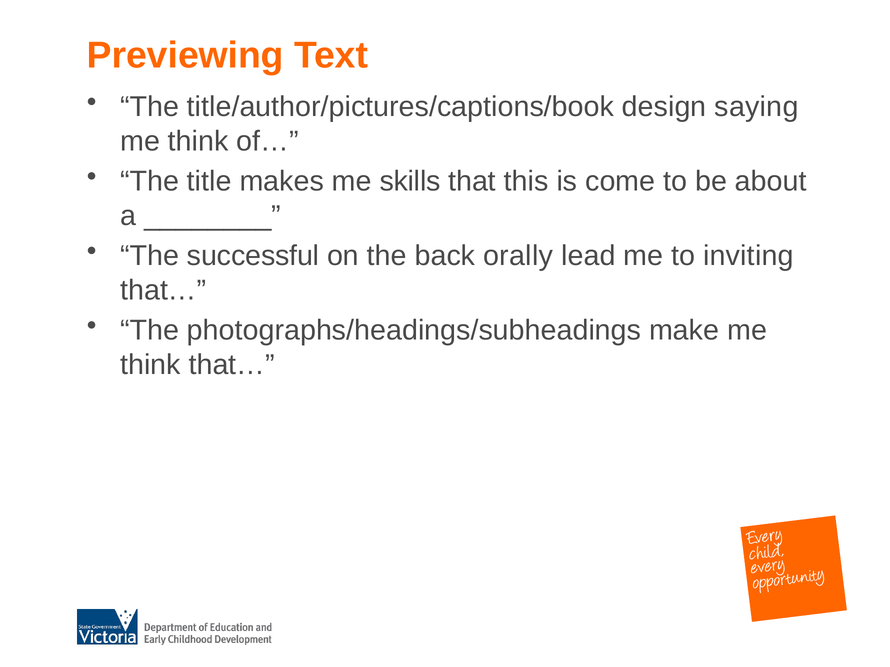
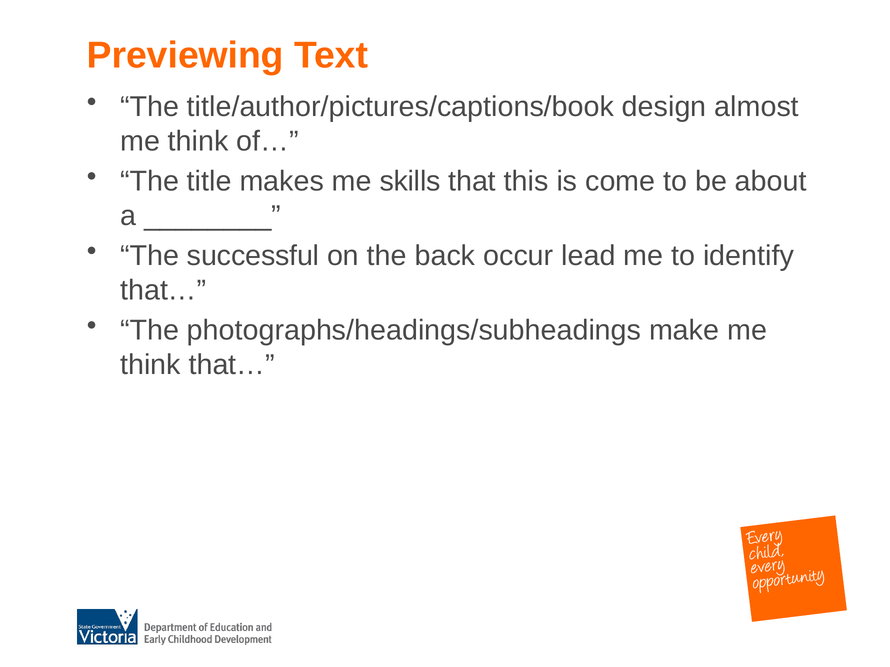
saying: saying -> almost (757, 107)
orally: orally -> occur (518, 256)
inviting: inviting -> identify (749, 256)
